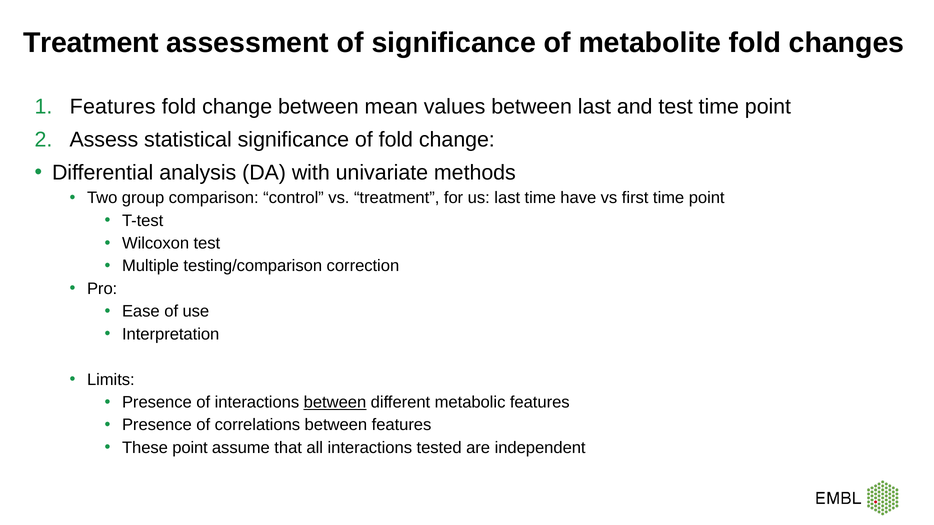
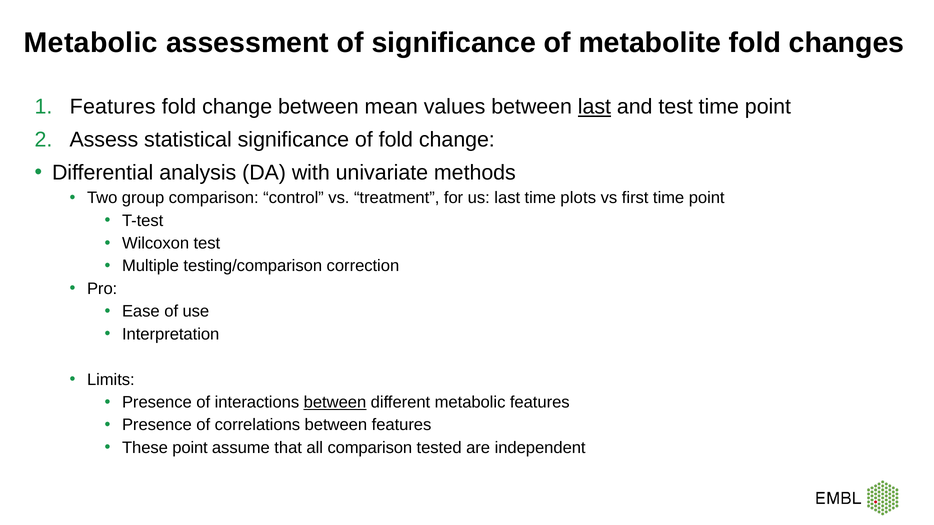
Treatment: Treatment -> Metabolic (91, 43)
last underline: none -> present (594, 107)
have: have -> plots (578, 198)
all interactions: interactions -> comparison (370, 448)
